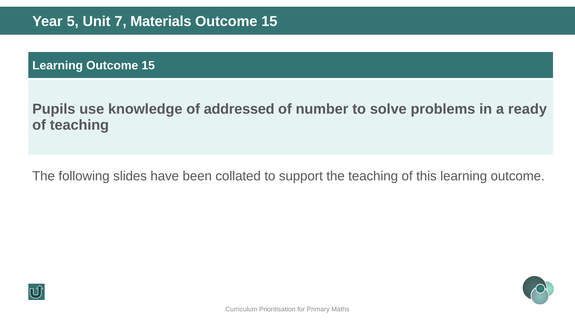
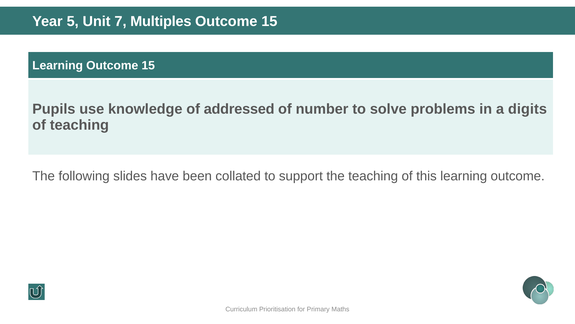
Materials: Materials -> Multiples (161, 21)
ready: ready -> digits (528, 109)
